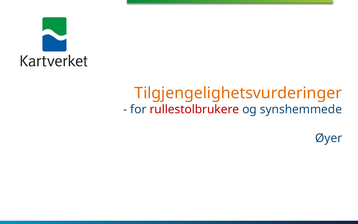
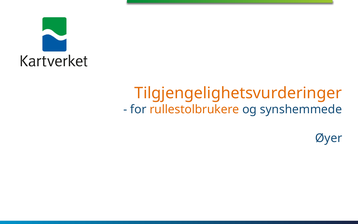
rullestolbrukere colour: red -> orange (194, 109)
